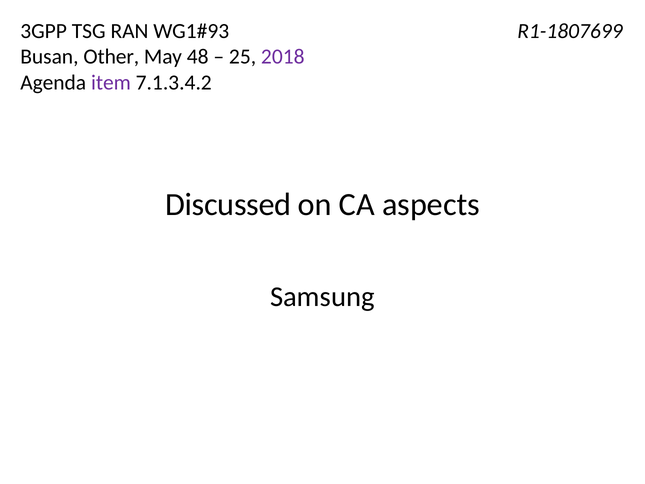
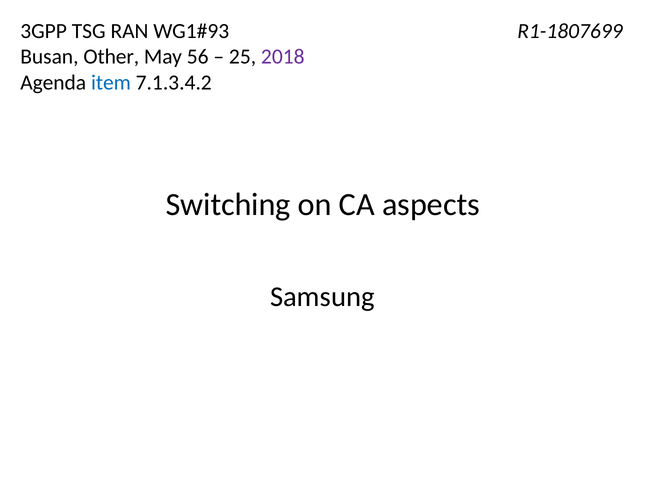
48: 48 -> 56 (198, 57)
item colour: purple -> blue (111, 82)
Discussed: Discussed -> Switching (228, 204)
